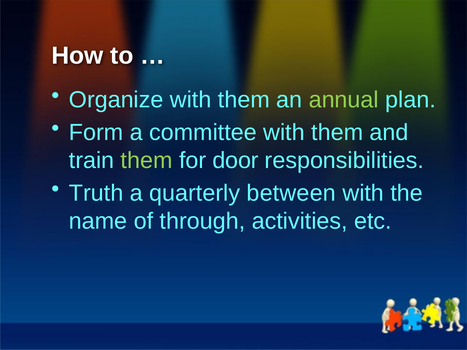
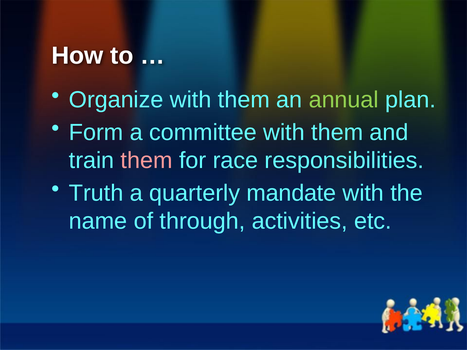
them colour: light green -> pink (147, 160)
door: door -> race (235, 160)
between: between -> mandate (291, 193)
